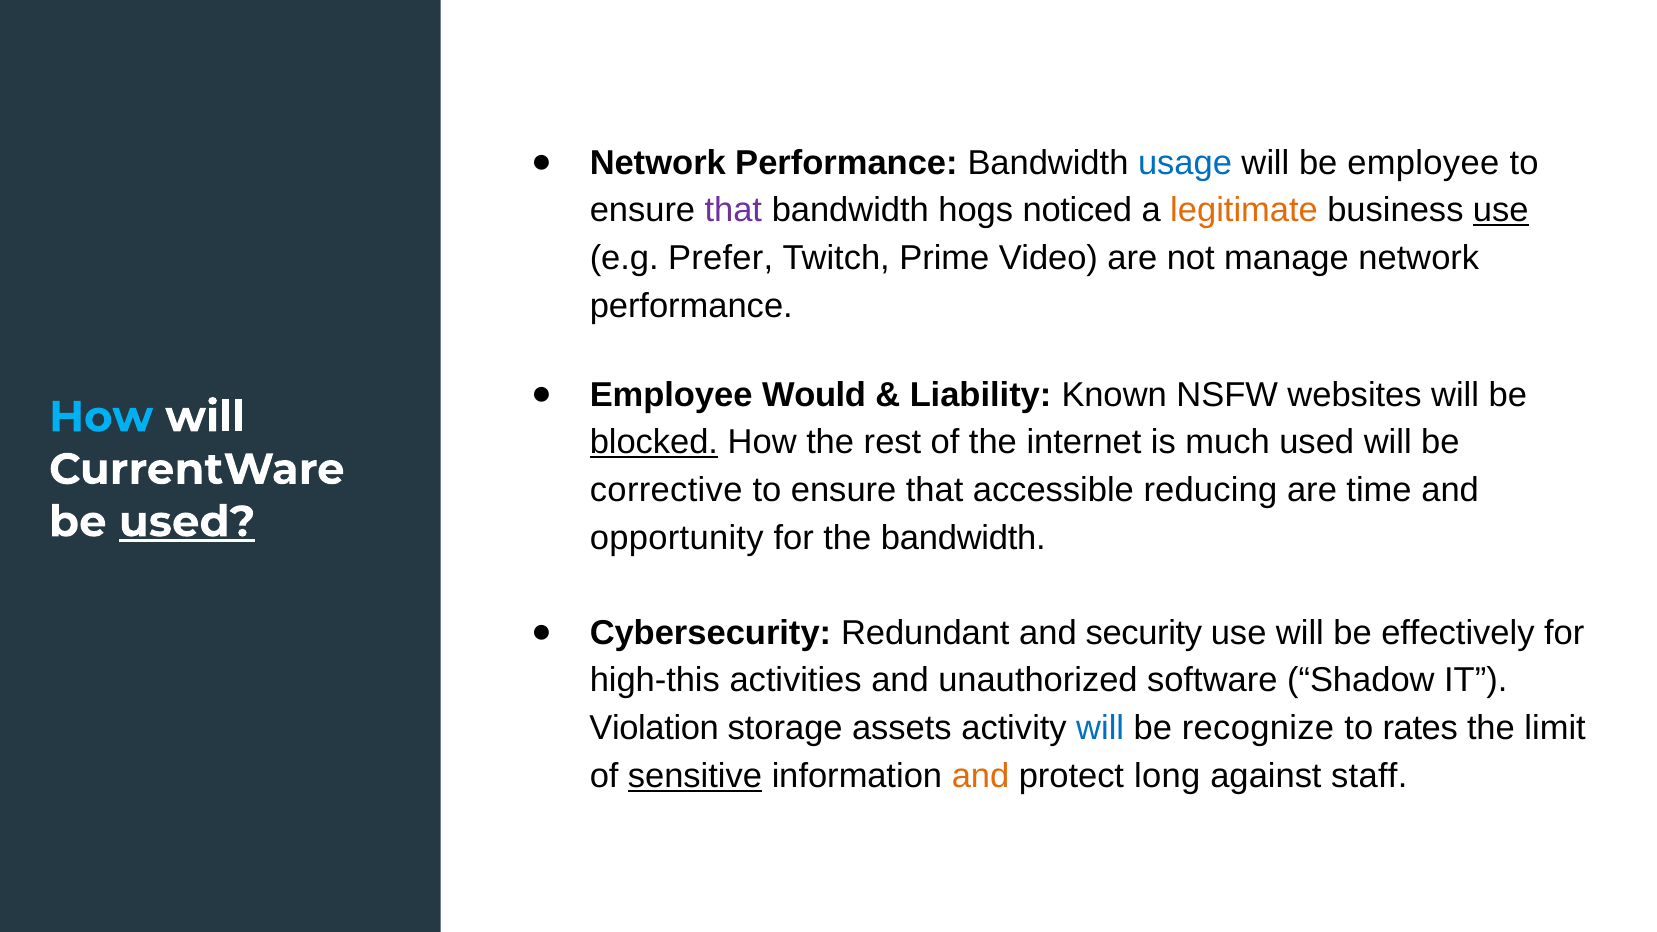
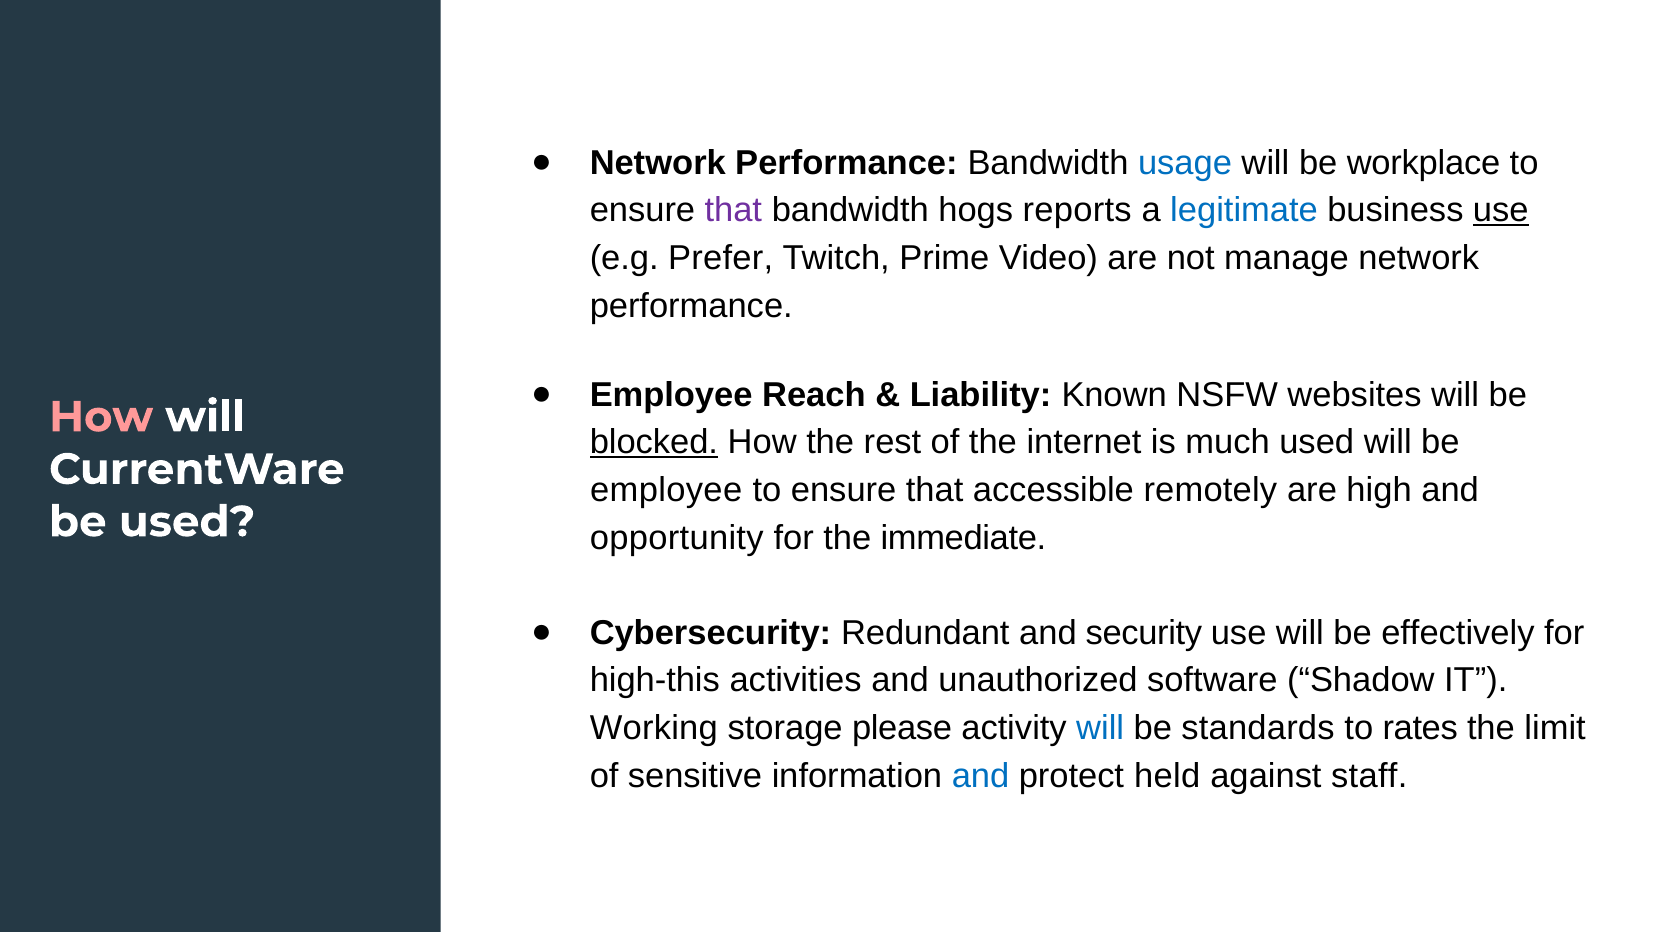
be employee: employee -> workplace (1424, 163)
noticed: noticed -> reports (1077, 211)
legitimate colour: orange -> blue (1244, 211)
Would: Would -> Reach (814, 395)
How colour: light blue -> pink (101, 417)
corrective: corrective -> employee (666, 490)
reducing: reducing -> remotely (1210, 490)
time: time -> high (1379, 490)
used underline: present -> none (187, 522)
the bandwidth: bandwidth -> immediate (963, 538)
Violation: Violation -> Working (654, 728)
assets: assets -> please (902, 728)
recognize: recognize -> standards (1258, 728)
sensitive underline: present -> none (695, 776)
and colour: orange -> blue (981, 776)
long: long -> held (1167, 776)
